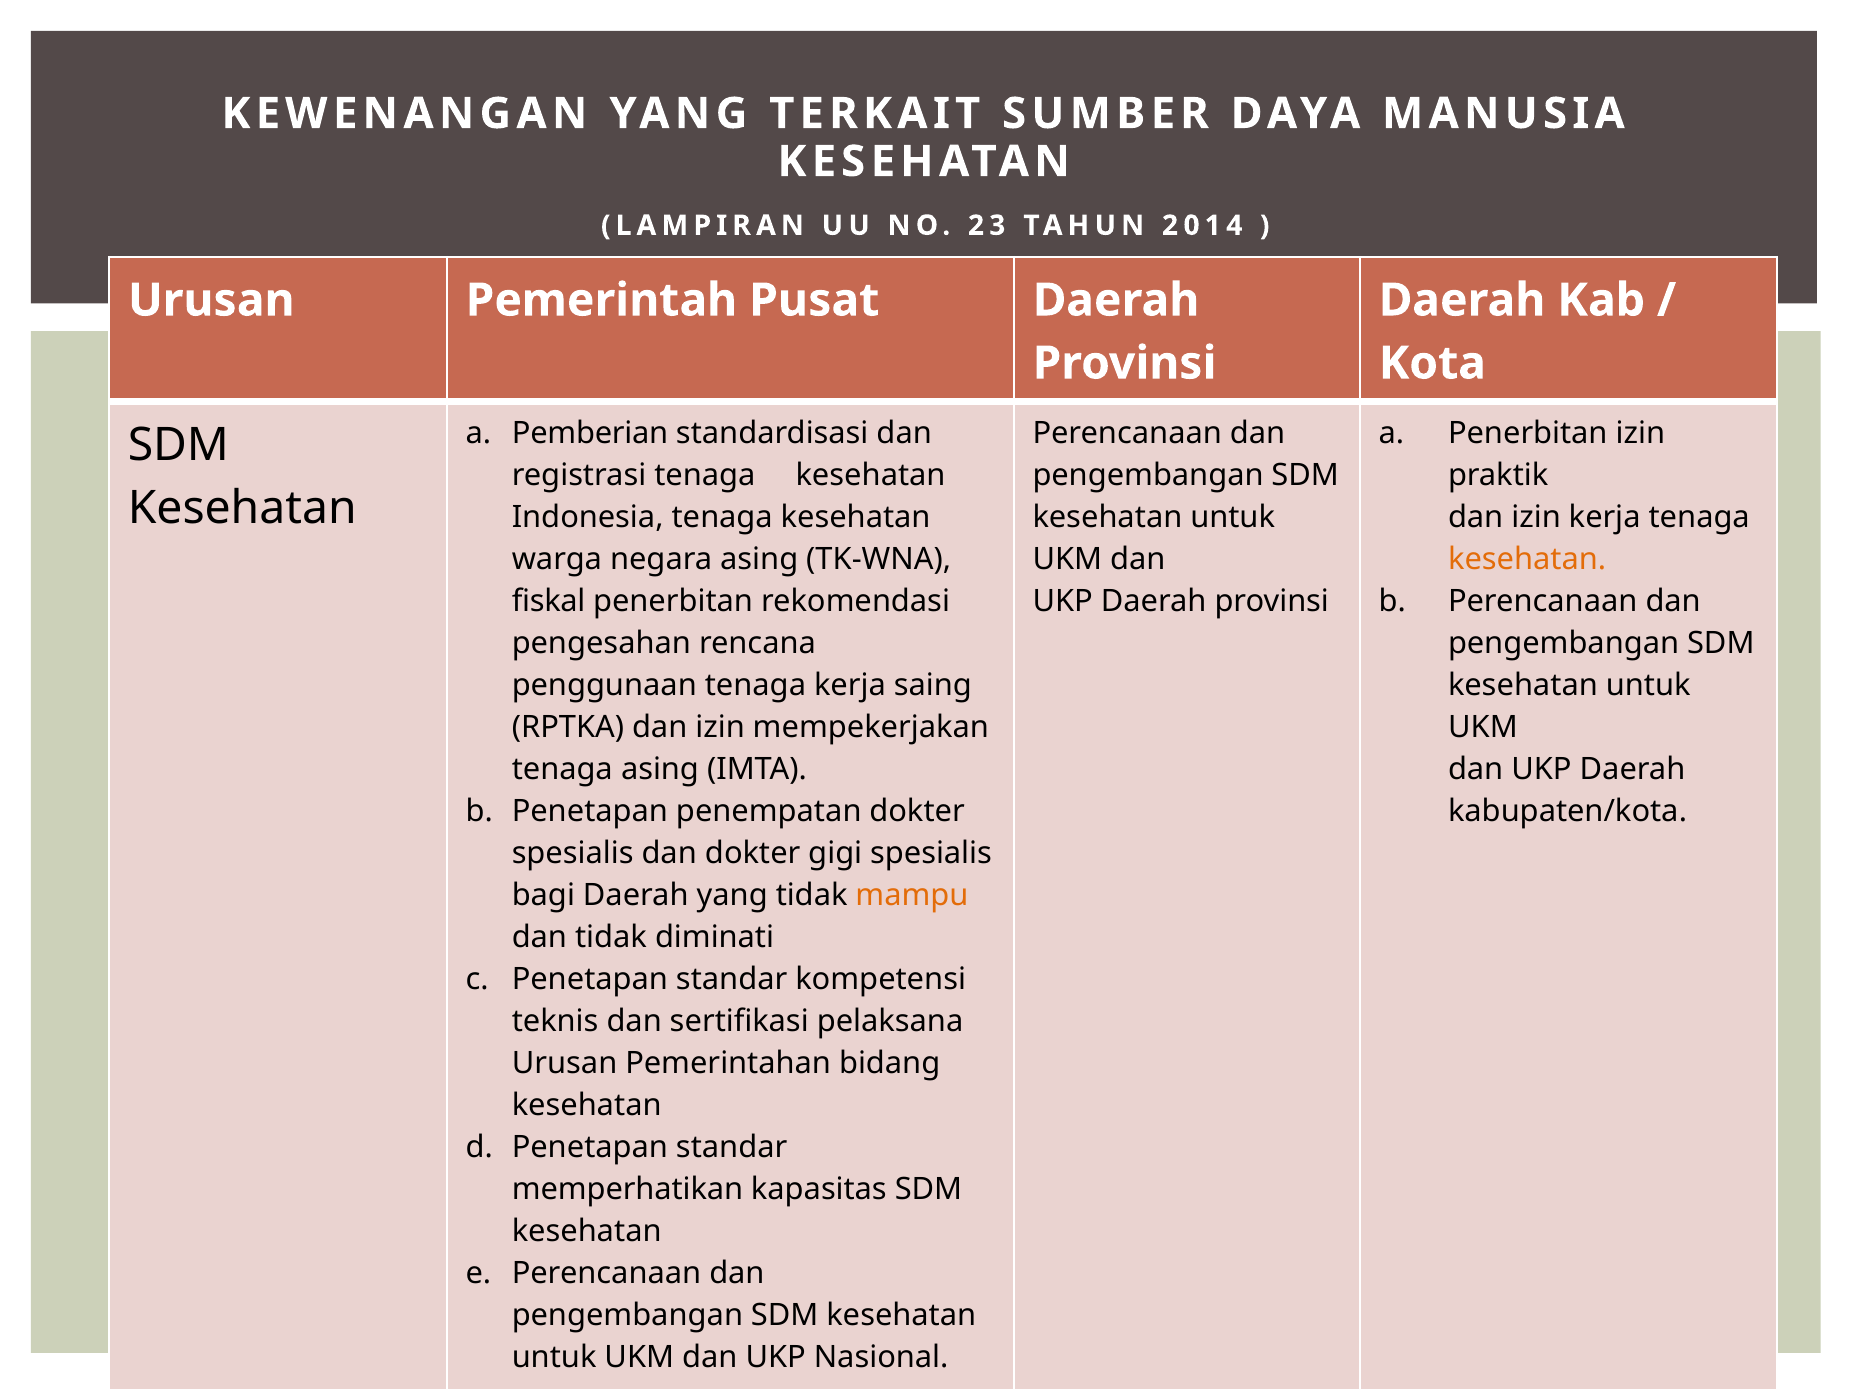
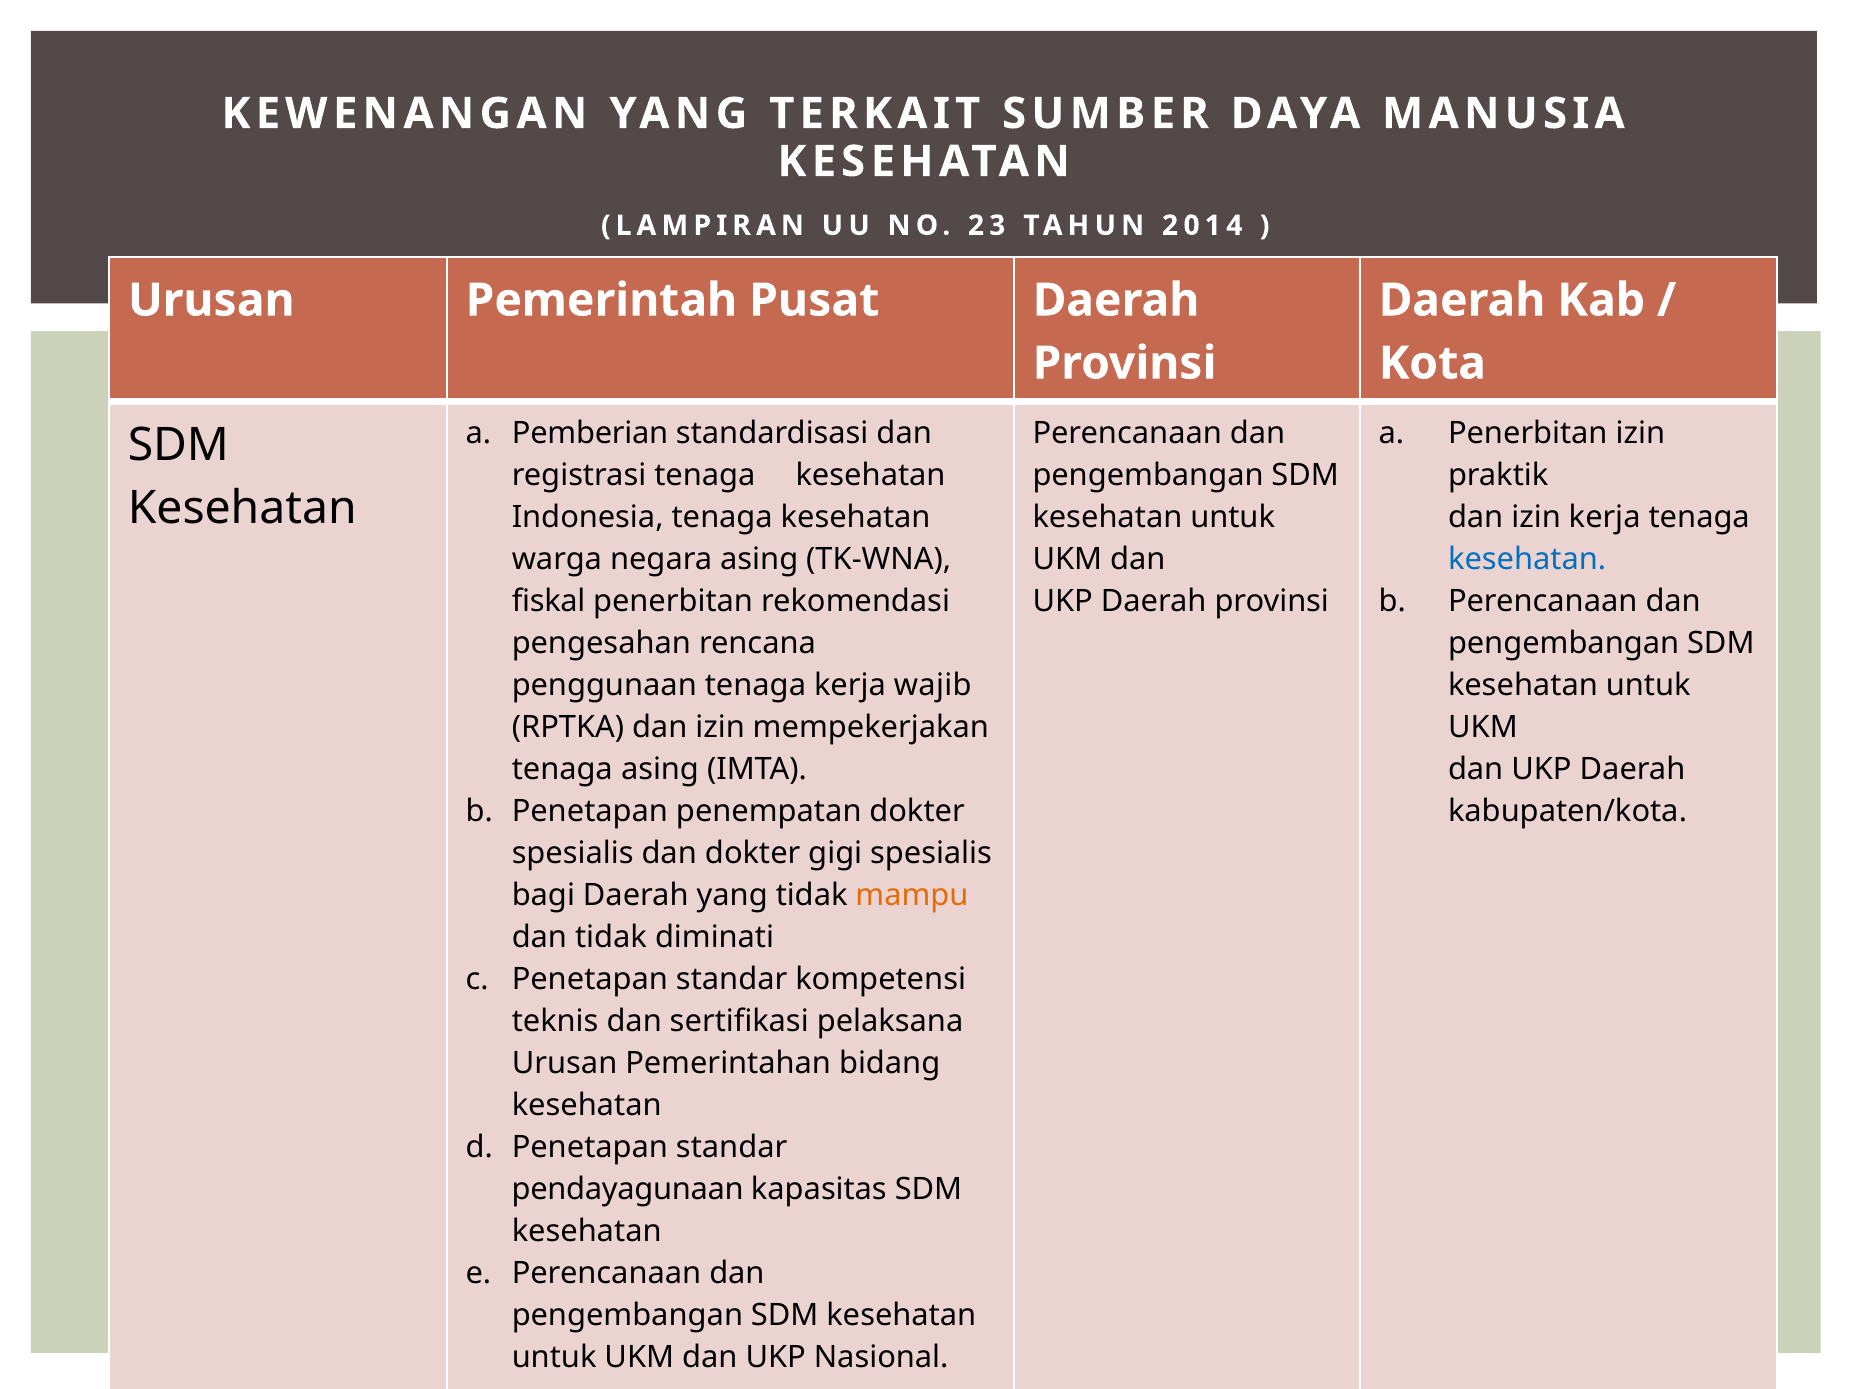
kesehatan colour: orange -> blue (1527, 560)
saing: saing -> wajib (933, 686)
memperhatikan: memperhatikan -> pendayagunaan (628, 1190)
